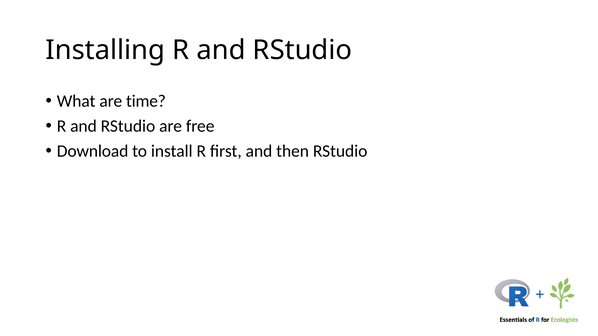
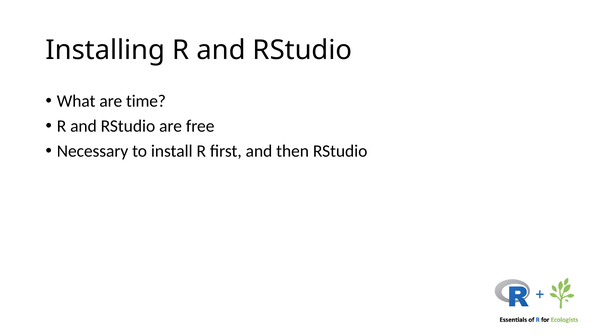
Download: Download -> Necessary (93, 151)
